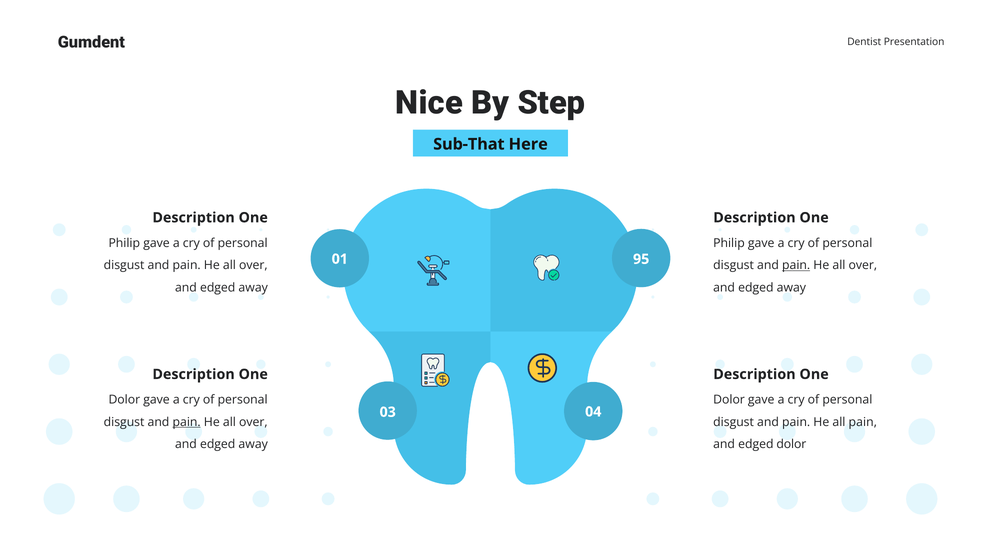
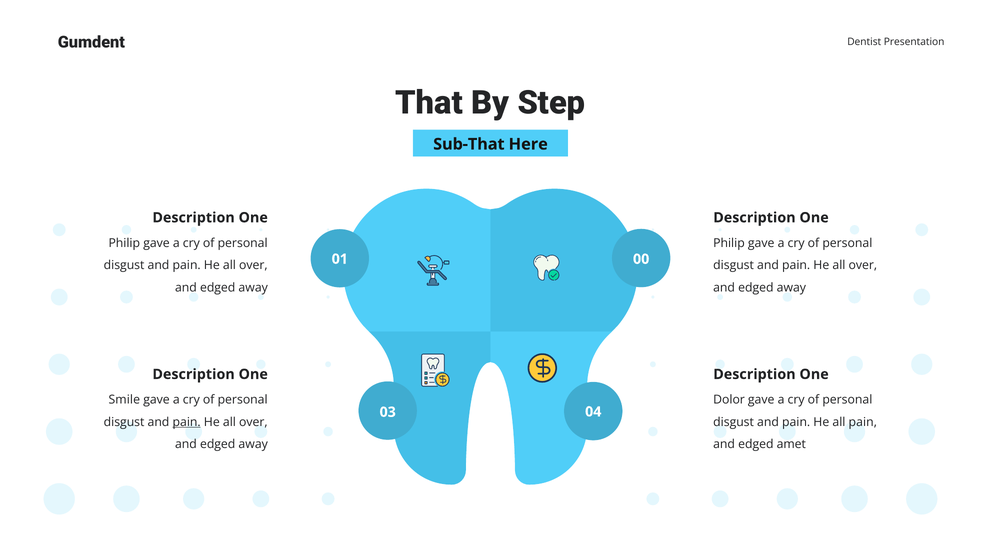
Nice: Nice -> That (429, 103)
95: 95 -> 00 (641, 259)
pain underline: present -> none (796, 265)
Dolor: Dolor -> Smile (124, 400)
edged dolor: dolor -> amet (791, 444)
